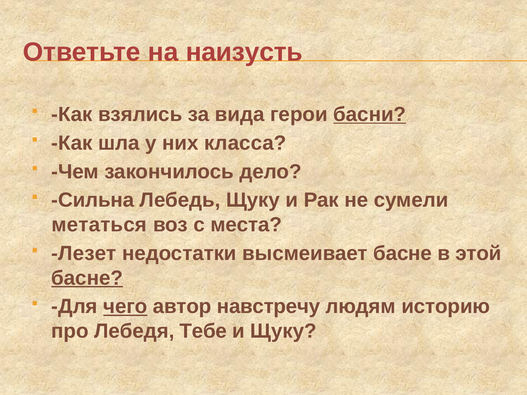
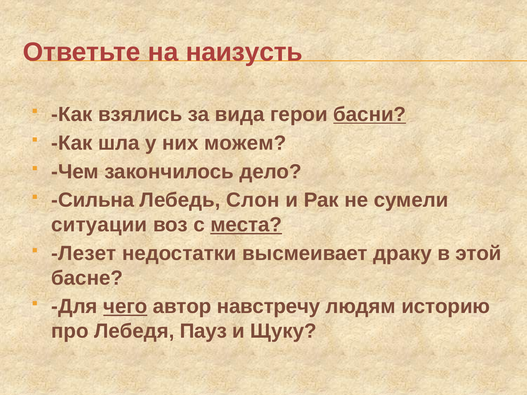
класса: класса -> можем (245, 143)
Лебедь Щуку: Щуку -> Слон (253, 200)
метаться: метаться -> ситуации (99, 225)
места underline: none -> present (246, 225)
высмеивает басне: басне -> драку (403, 254)
басне underline: present -> none (87, 278)
Тебе: Тебе -> Пауз (203, 331)
